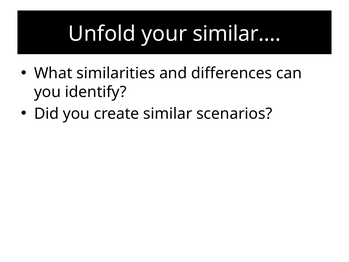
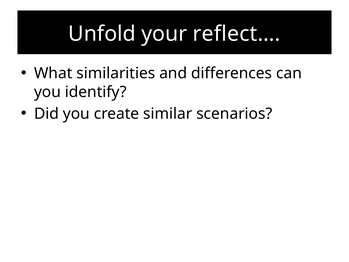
similar…: similar… -> reflect… (236, 34)
